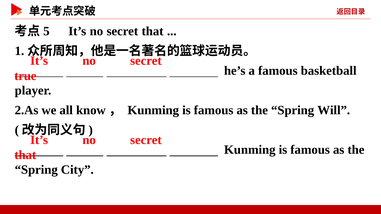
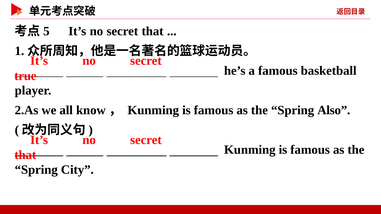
Will: Will -> Also (334, 110)
